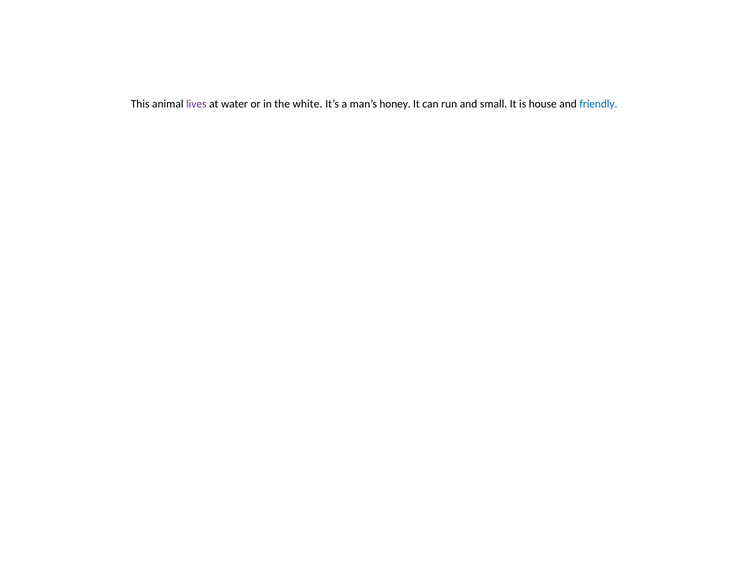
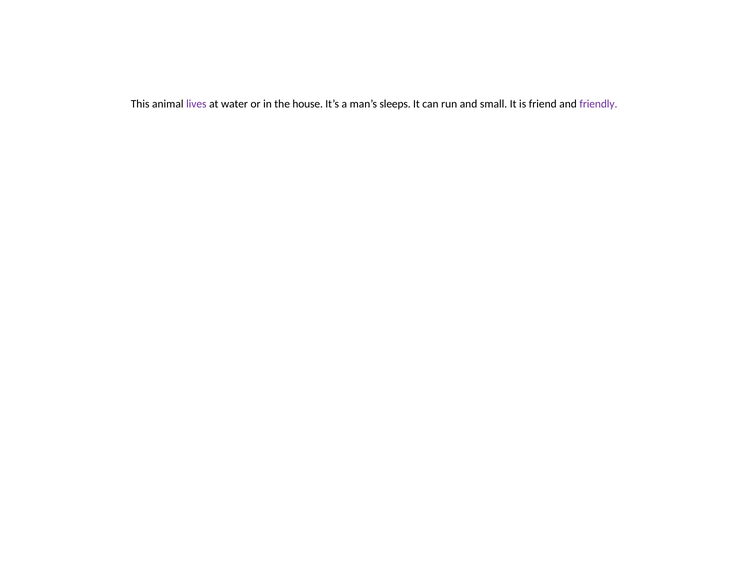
white: white -> house (308, 104)
honey: honey -> sleeps (395, 104)
house: house -> friend (543, 104)
friendly colour: blue -> purple (598, 104)
